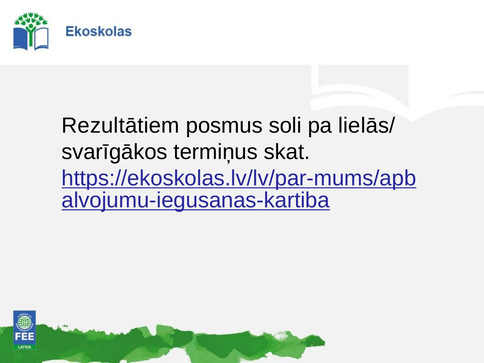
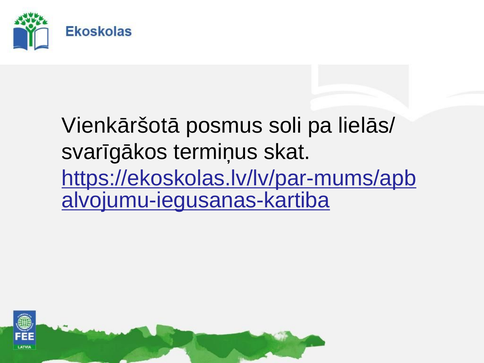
Rezultātiem: Rezultātiem -> Vienkāršotā (121, 126)
